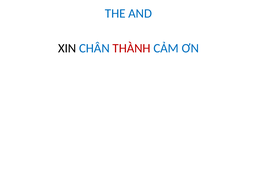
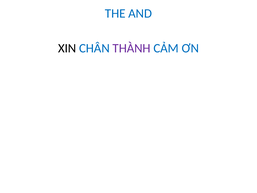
THÀNH colour: red -> purple (132, 48)
